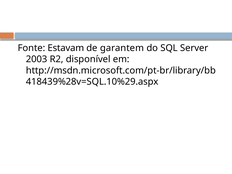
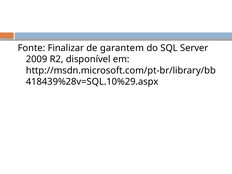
Estavam: Estavam -> Finalizar (66, 48)
2003: 2003 -> 2009 (37, 59)
